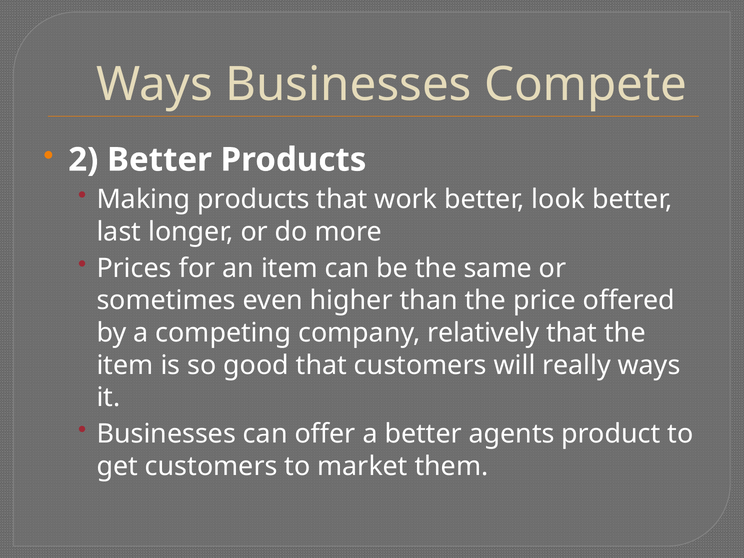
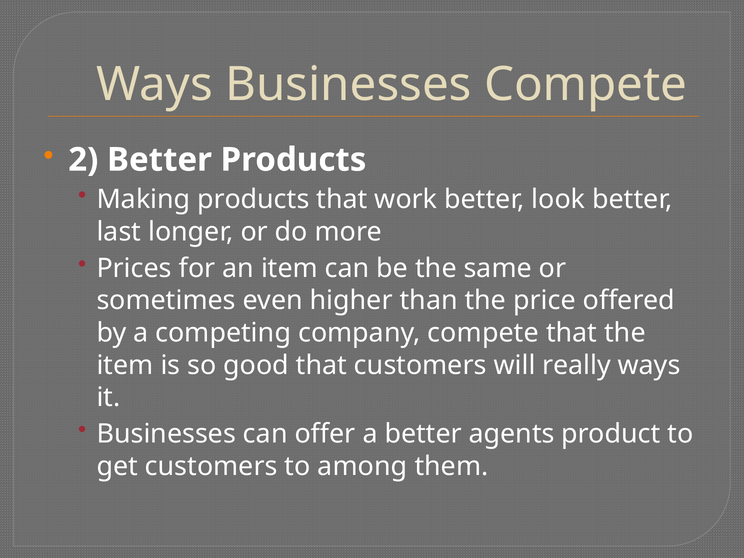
company relatively: relatively -> compete (483, 333)
market: market -> among (362, 466)
